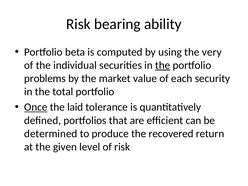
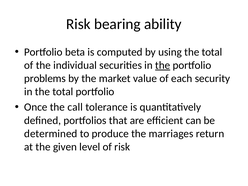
using the very: very -> total (212, 52)
Once underline: present -> none (36, 107)
laid: laid -> call (75, 107)
recovered: recovered -> marriages (171, 134)
